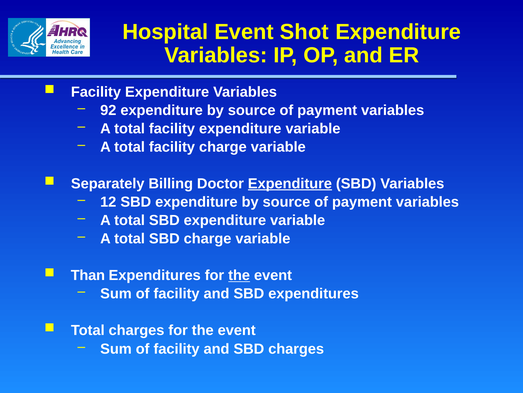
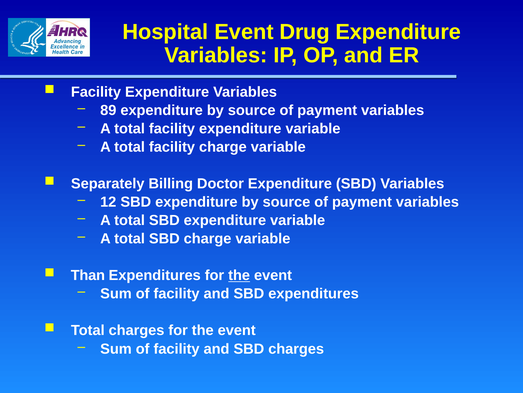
Shot: Shot -> Drug (305, 32)
92: 92 -> 89 (108, 110)
Expenditure underline: present -> none (290, 183)
